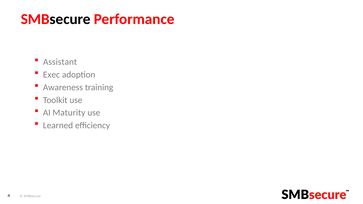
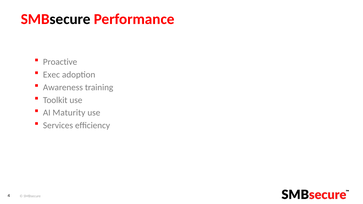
Assistant: Assistant -> Proactive (60, 62)
Learned: Learned -> Services (58, 126)
